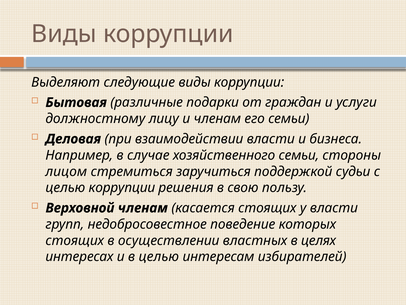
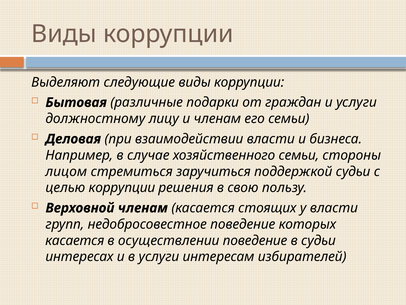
стоящих: стоящих -> касается (75, 240)
осуществлении властных: властных -> поведение (255, 240)
в целях: целях -> судьи (318, 240)
в целью: целью -> услуги (159, 256)
